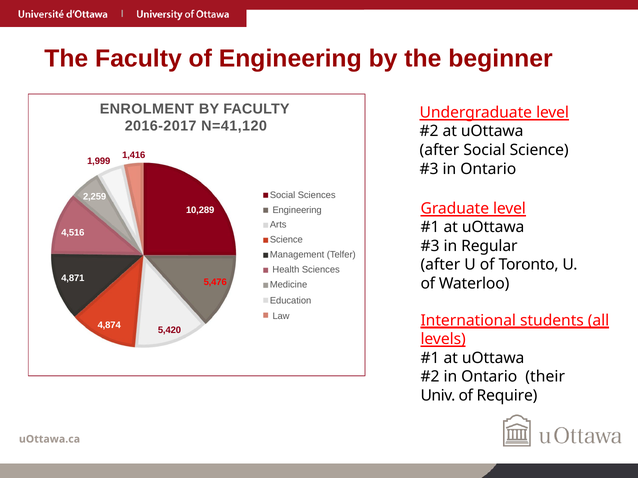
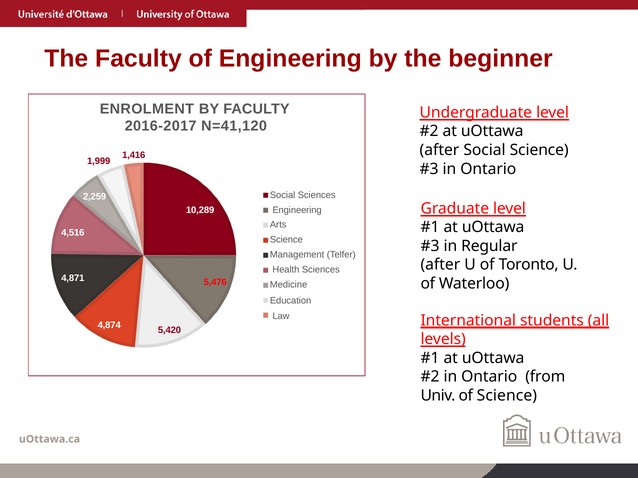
their: their -> from (545, 377)
of Require: Require -> Science (507, 396)
